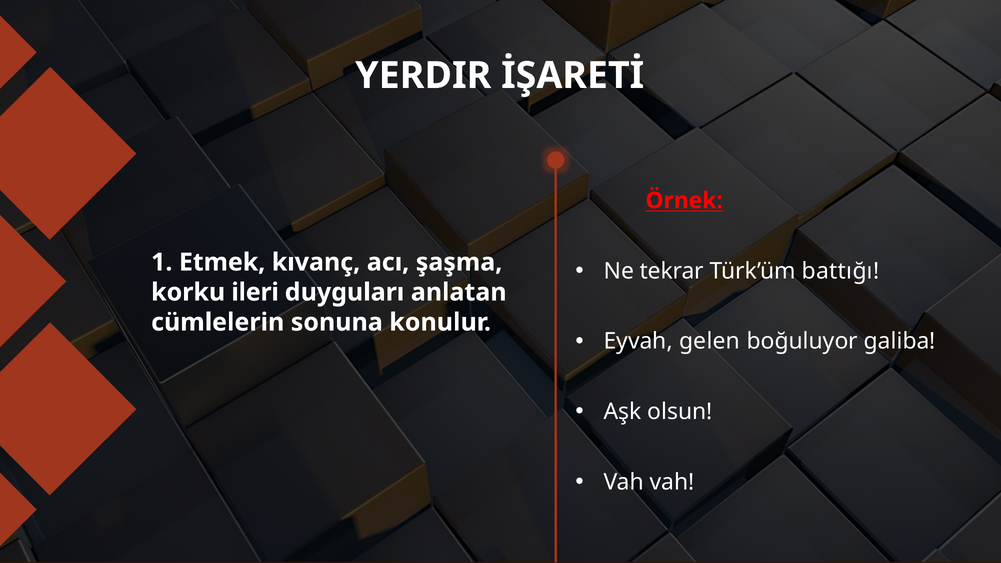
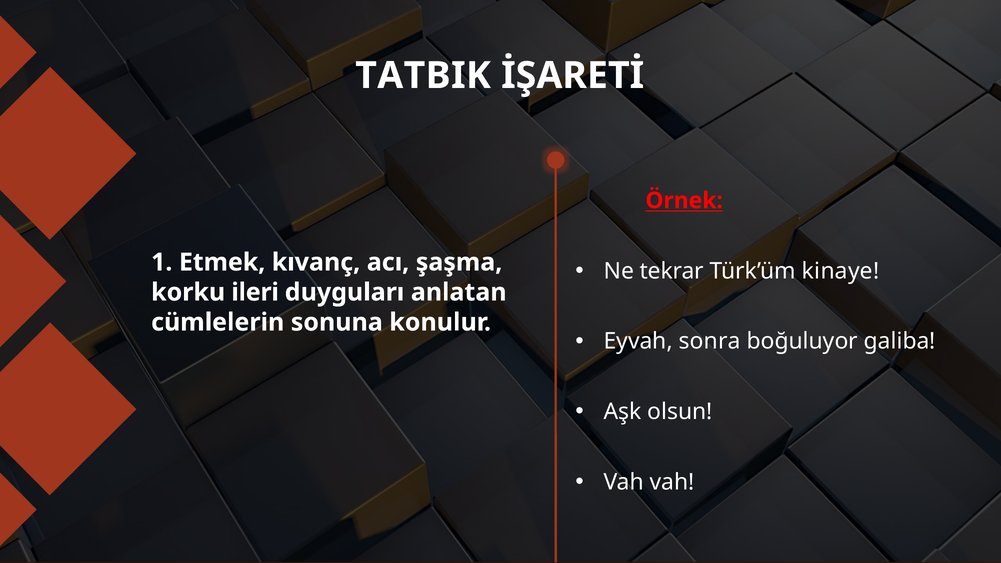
YERDIR: YERDIR -> TATBIK (423, 76)
battığı: battığı -> kinaye (841, 271)
gelen: gelen -> sonra (710, 341)
